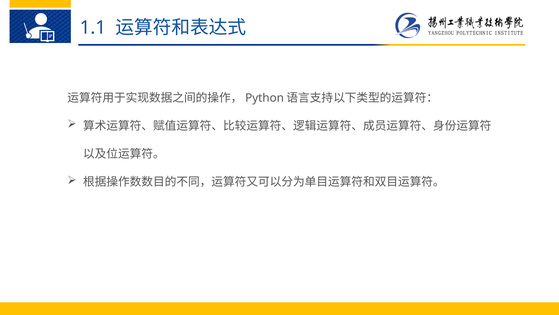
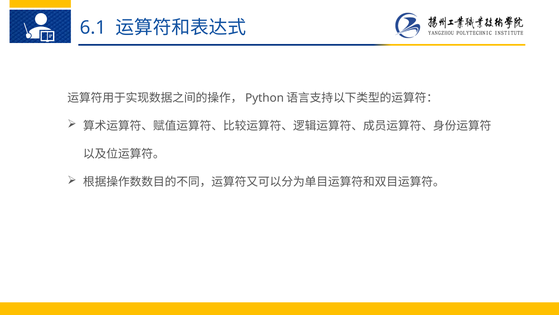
1.1: 1.1 -> 6.1 (93, 28)
